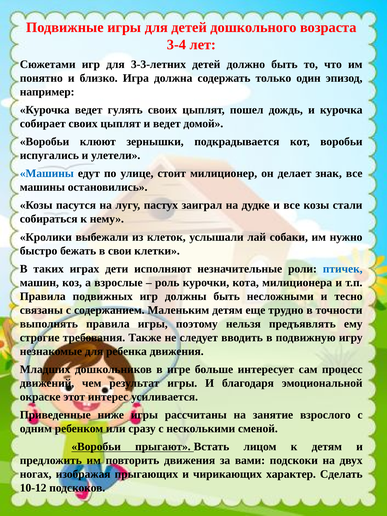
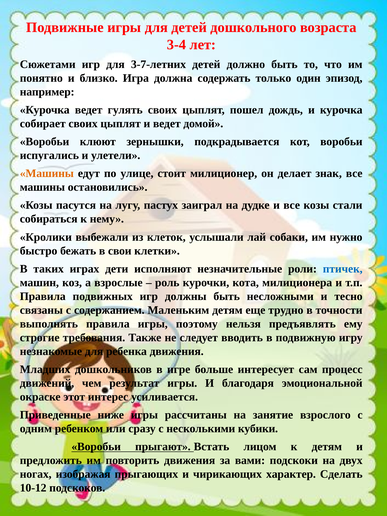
3-3-летних: 3-3-летних -> 3-7-летних (158, 64)
Машины colour: blue -> orange (47, 173)
сменой: сменой -> кубики (258, 429)
